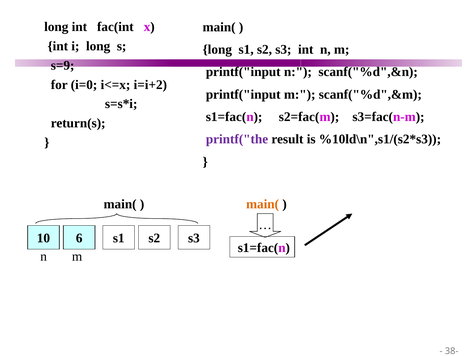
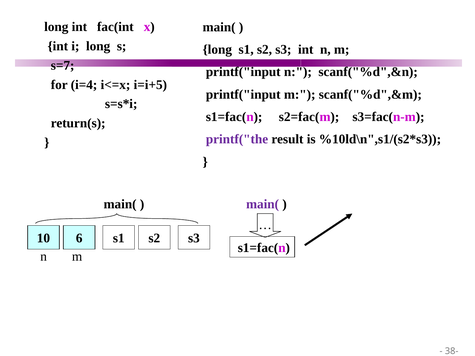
s=9: s=9 -> s=7 (63, 65)
i=0: i=0 -> i=4 (84, 85)
i=i+2: i=i+2 -> i=i+5 (150, 85)
main( colour: orange -> purple (263, 204)
